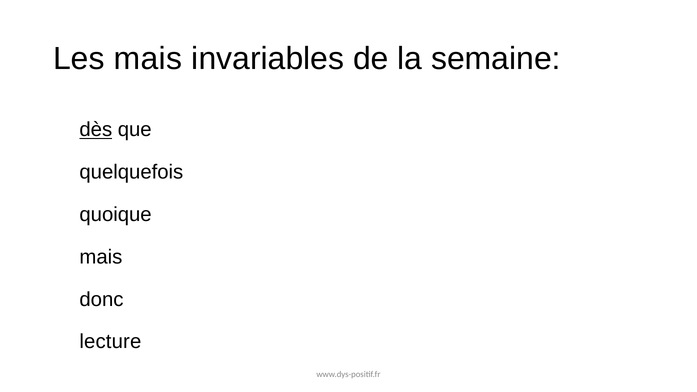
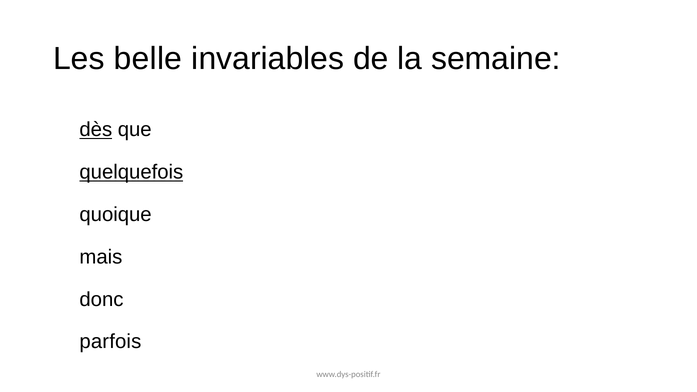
Les mais: mais -> belle (148, 59)
quelquefois underline: none -> present (131, 172)
lecture: lecture -> parfois (110, 342)
